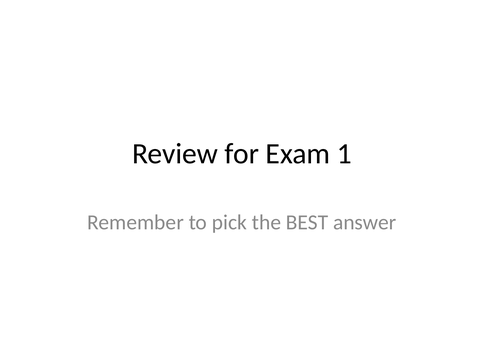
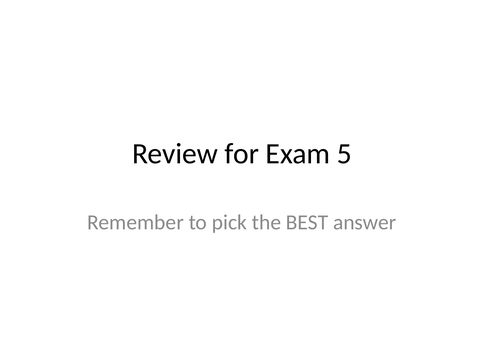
1: 1 -> 5 (344, 154)
